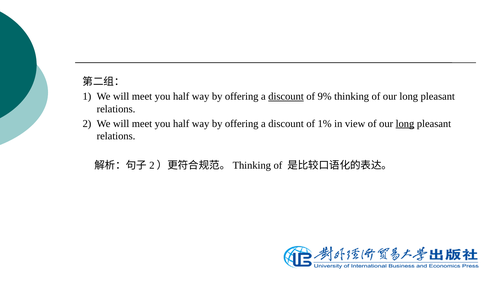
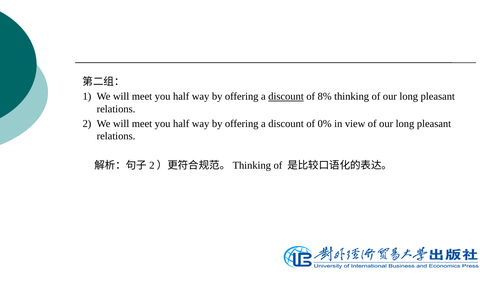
9%: 9% -> 8% (325, 96)
1%: 1% -> 0% (325, 123)
long underline: present -> none (405, 123)
